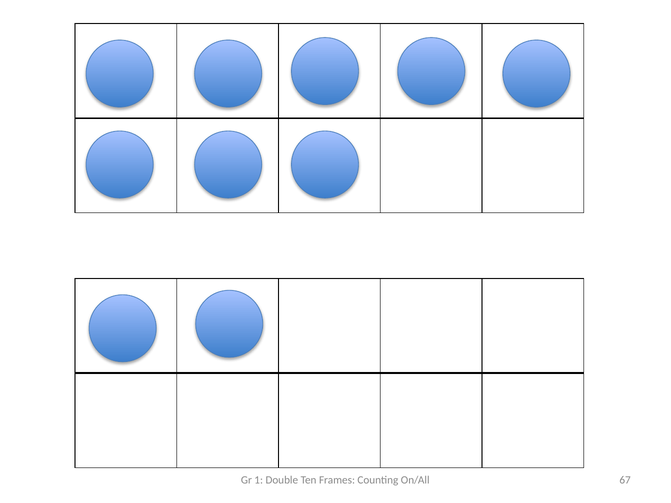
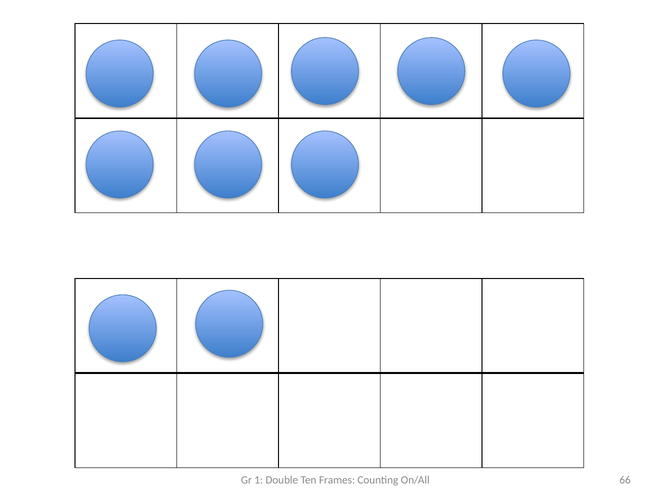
67: 67 -> 66 (625, 480)
